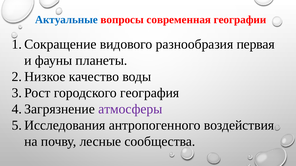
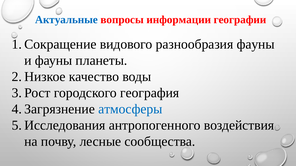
современная: современная -> информации (179, 20)
разнообразия первая: первая -> фауны (256, 44)
атмосферы colour: purple -> blue (130, 109)
